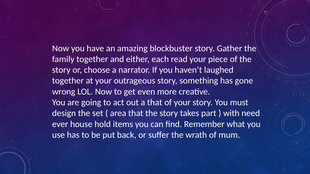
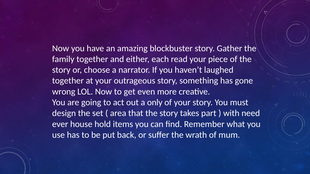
a that: that -> only (155, 103)
